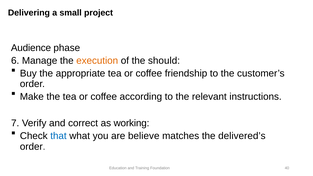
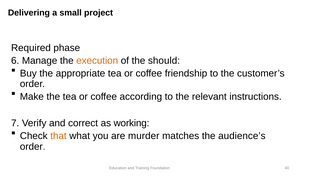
Audience: Audience -> Required (31, 48)
that colour: blue -> orange (58, 136)
believe: believe -> murder (144, 136)
delivered’s: delivered’s -> audience’s (242, 136)
